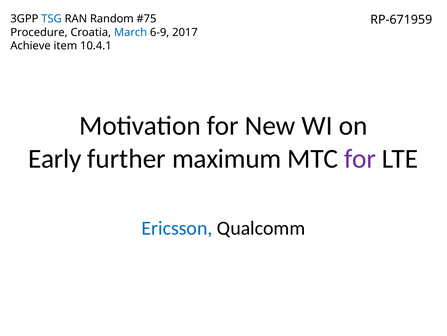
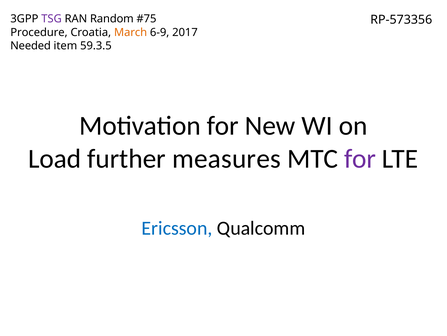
TSG colour: blue -> purple (52, 19)
RP-671959: RP-671959 -> RP-573356 (401, 20)
March colour: blue -> orange (131, 32)
Achieve: Achieve -> Needed (31, 46)
10.4.1: 10.4.1 -> 59.3.5 (96, 46)
Early: Early -> Load (55, 158)
maximum: maximum -> measures (226, 158)
